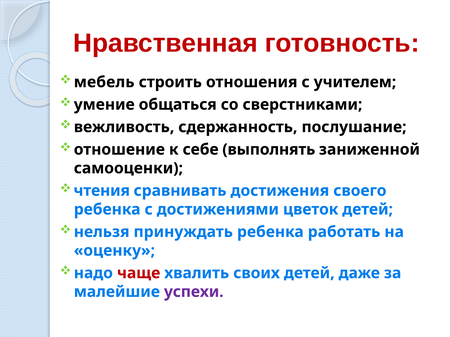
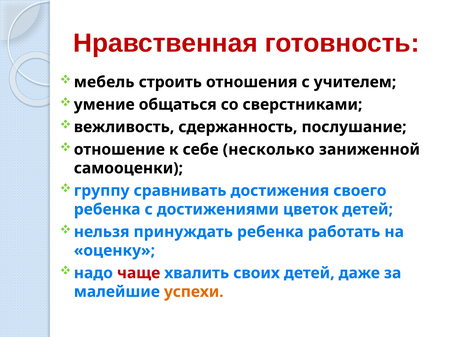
выполнять: выполнять -> несколько (269, 150)
чтения: чтения -> группу (102, 191)
успехи colour: purple -> orange (194, 292)
